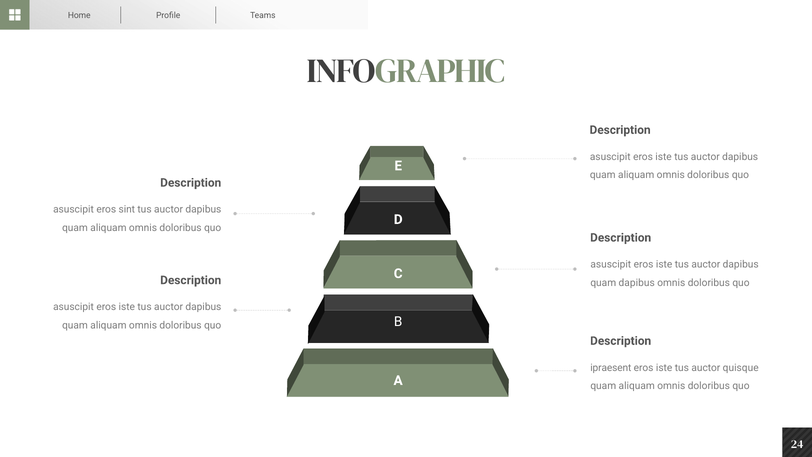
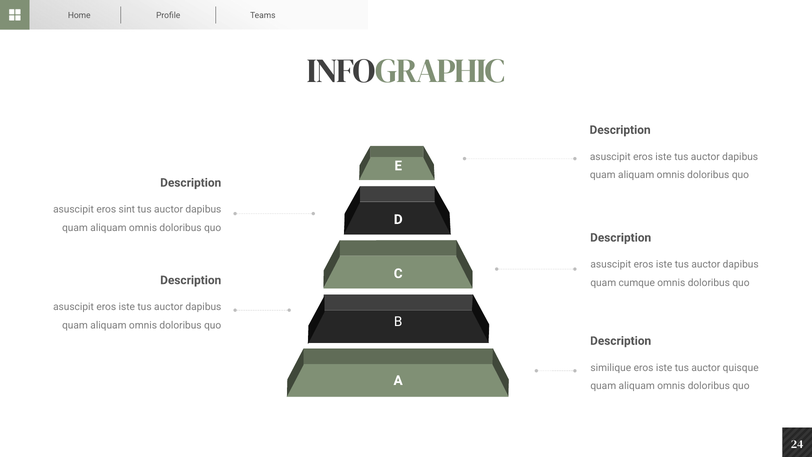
quam dapibus: dapibus -> cumque (637, 283)
ipraesent: ipraesent -> similique (611, 367)
